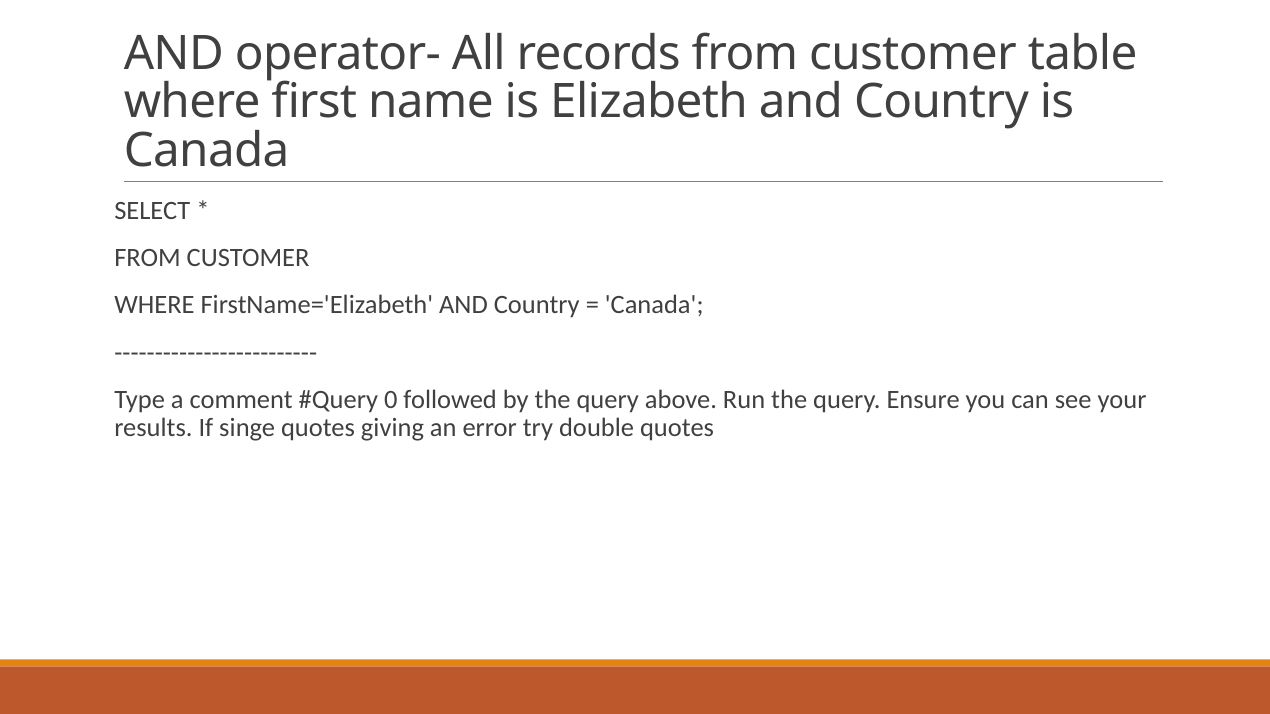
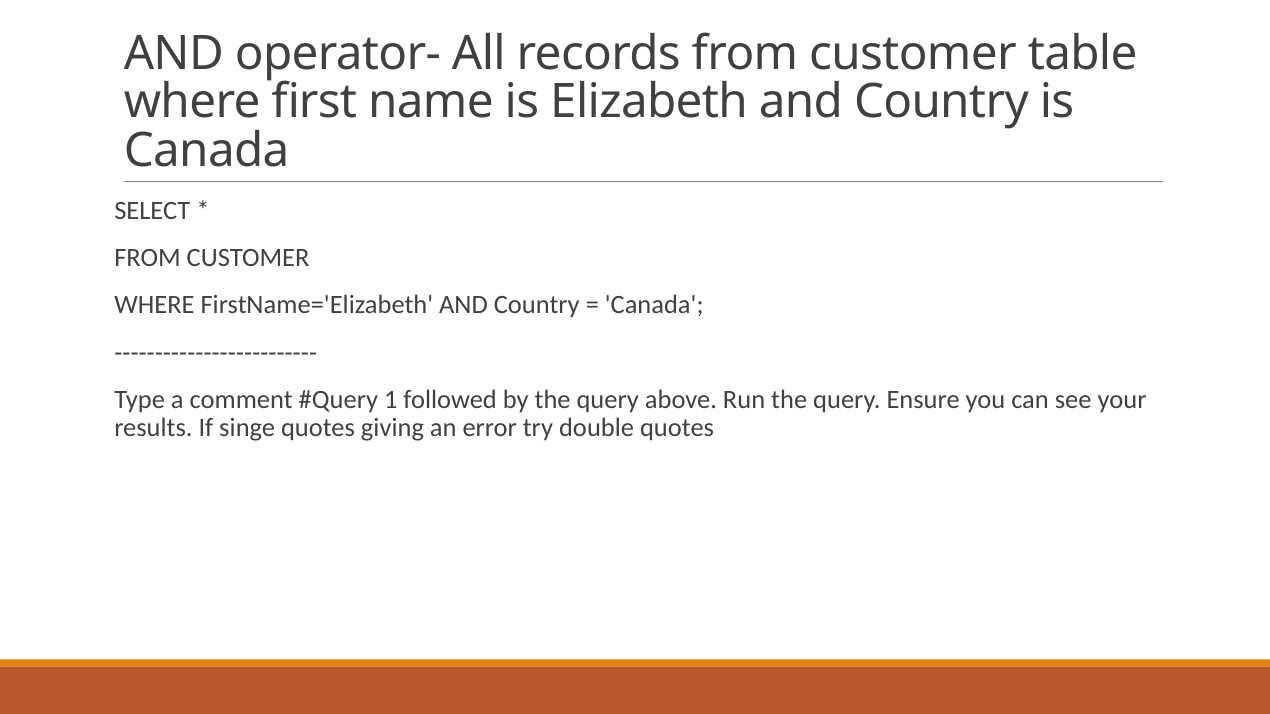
0: 0 -> 1 (391, 400)
